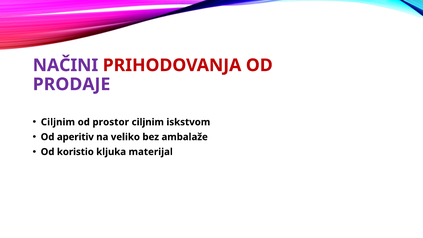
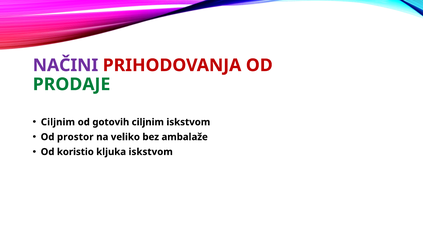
PRODAJE colour: purple -> green (72, 84)
prostor: prostor -> gotovih (111, 122)
aperitiv: aperitiv -> prostor (75, 137)
kljuka materijal: materijal -> iskstvom (151, 152)
